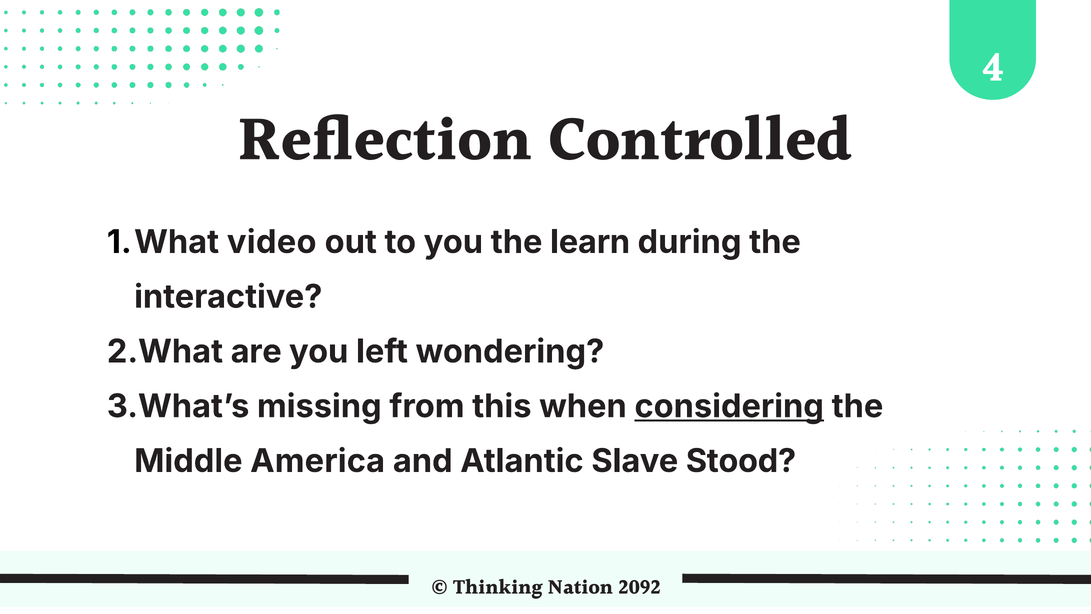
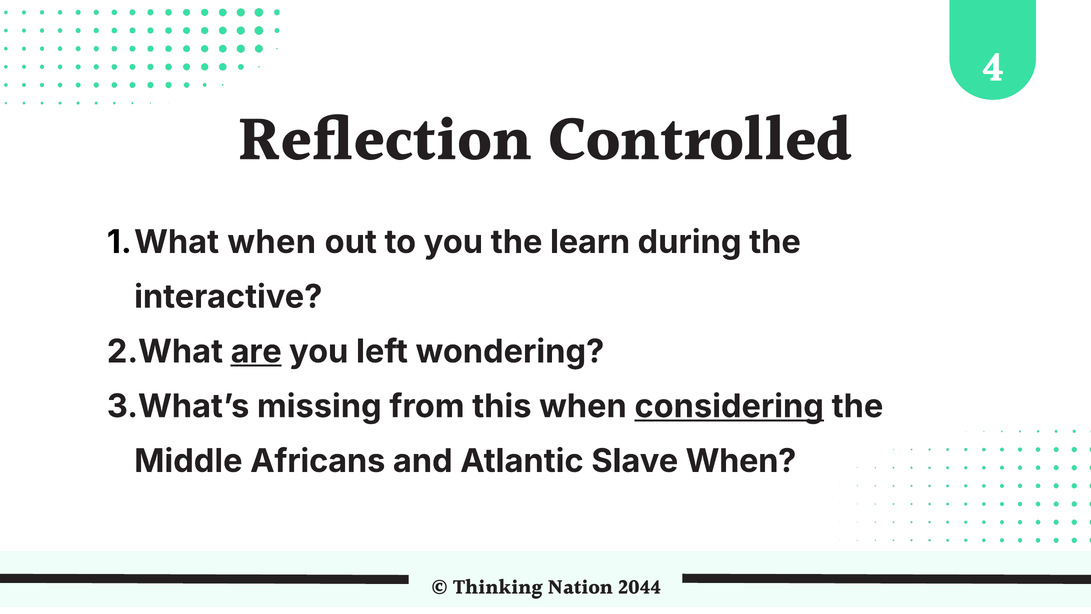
video: video -> when (272, 242)
are underline: none -> present (256, 351)
America: America -> Africans (318, 461)
Slave Stood: Stood -> When (741, 461)
2092: 2092 -> 2044 (639, 588)
